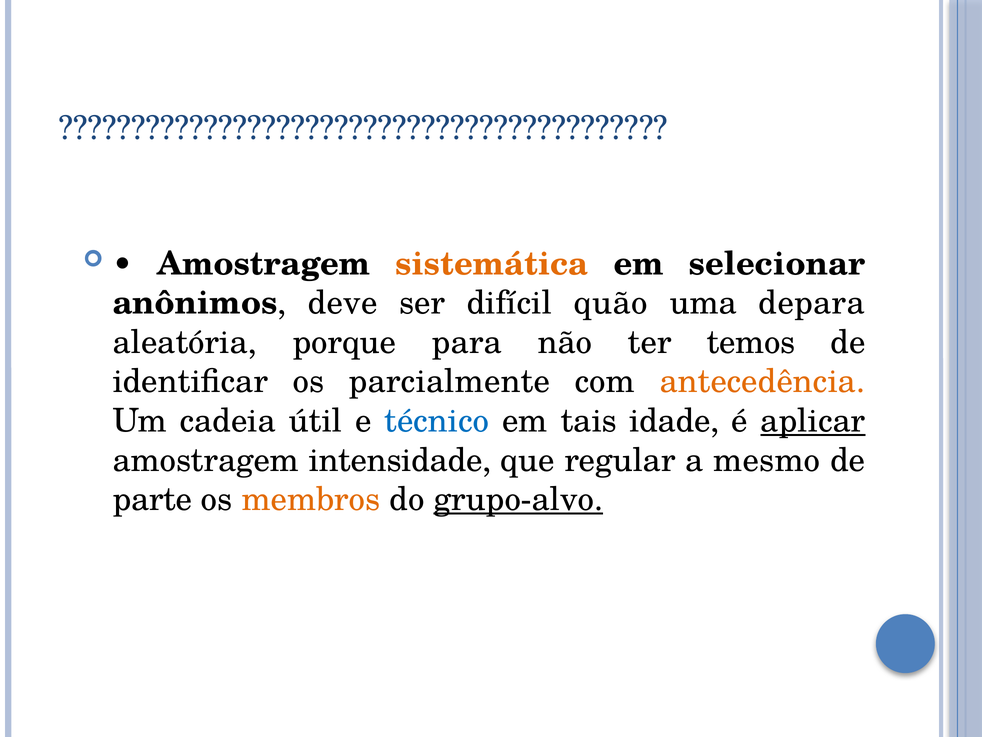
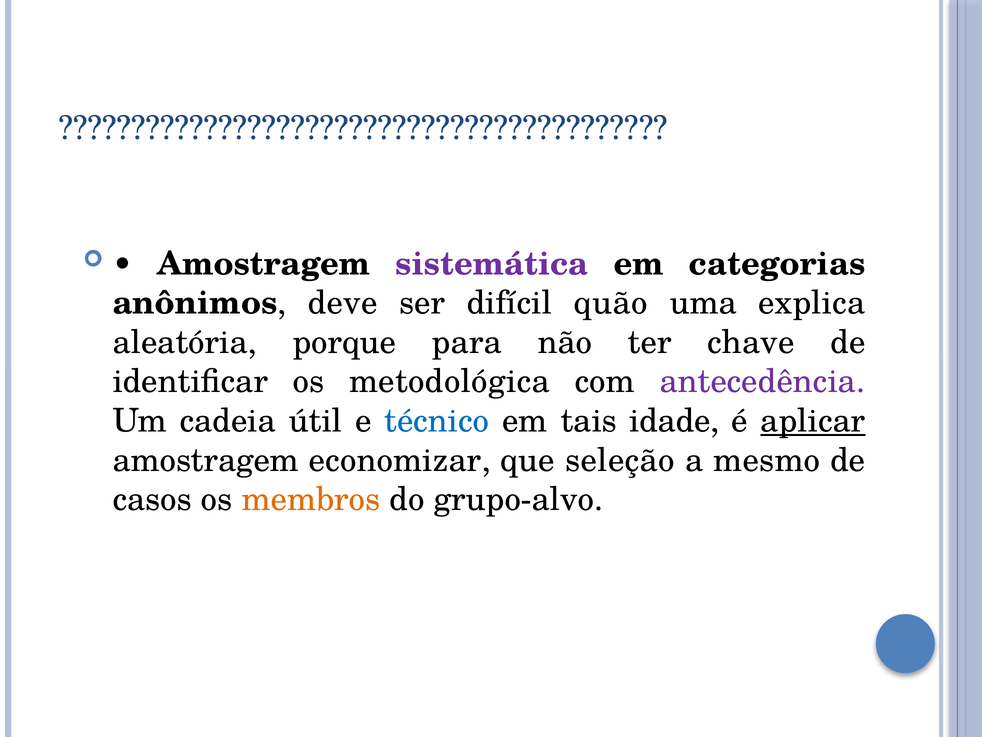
sistemática colour: orange -> purple (492, 264)
selecionar: selecionar -> categorias (777, 264)
depara: depara -> explica (812, 303)
temos: temos -> chave (751, 342)
parcialmente: parcialmente -> metodológica (449, 381)
antecedência colour: orange -> purple (762, 381)
intensidade: intensidade -> economizar (400, 460)
regular: regular -> seleção (620, 460)
parte: parte -> casos (152, 499)
grupo-alvo underline: present -> none (518, 499)
